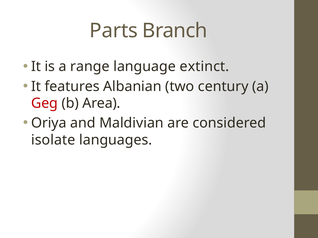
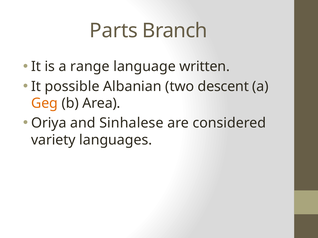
extinct: extinct -> written (205, 67)
features: features -> possible (72, 87)
century: century -> descent (223, 87)
Geg colour: red -> orange (44, 104)
Maldivian: Maldivian -> Sinhalese (131, 123)
isolate: isolate -> variety (53, 140)
